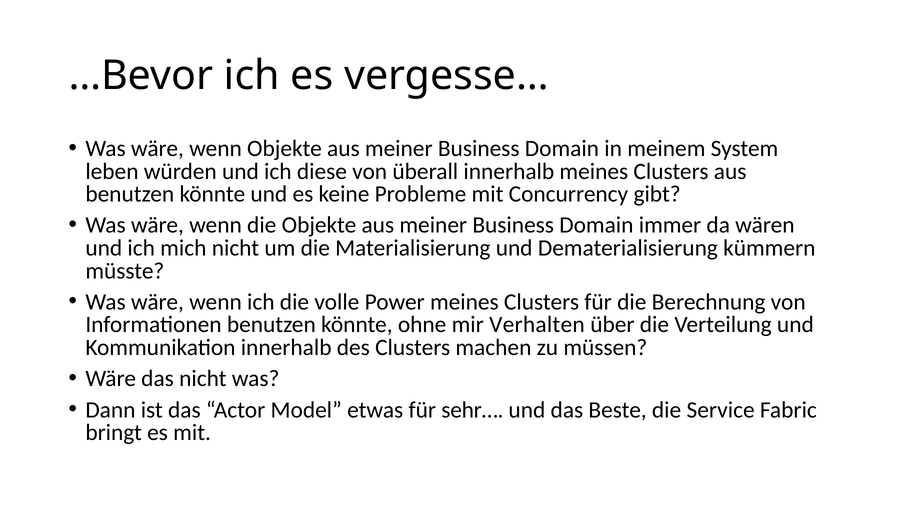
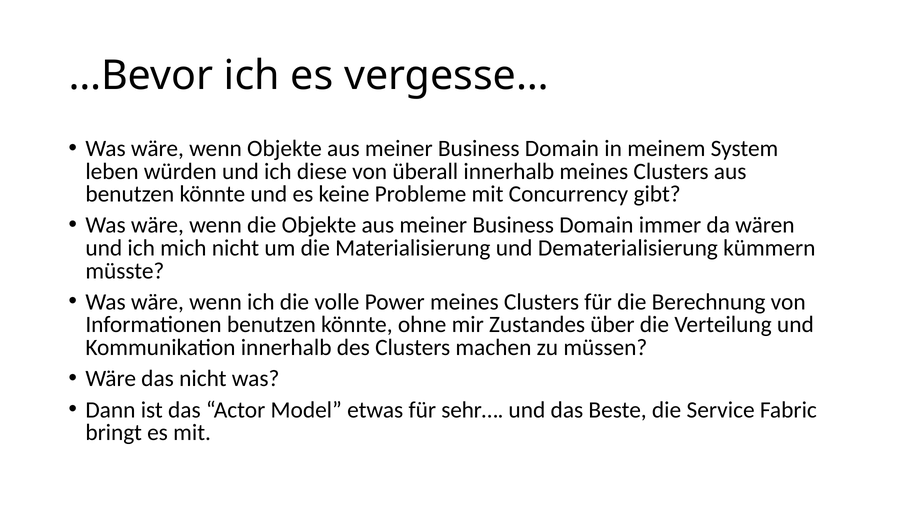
Verhalten: Verhalten -> Zustandes (537, 325)
